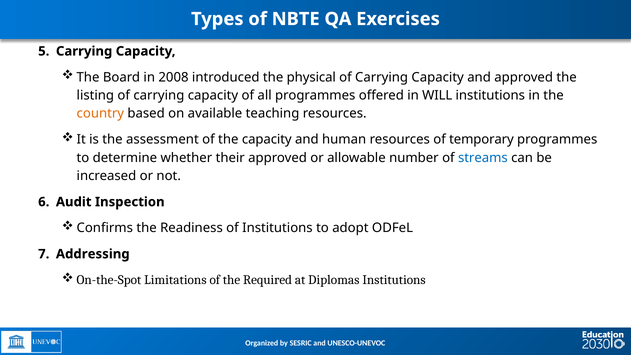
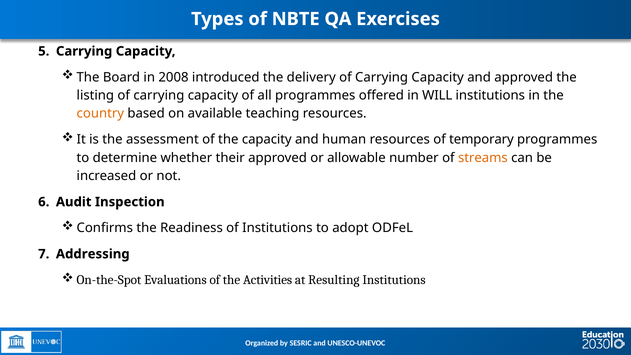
physical: physical -> delivery (311, 77)
streams colour: blue -> orange (483, 158)
Limitations: Limitations -> Evaluations (175, 280)
Required: Required -> Activities (268, 280)
Diplomas: Diplomas -> Resulting (334, 280)
